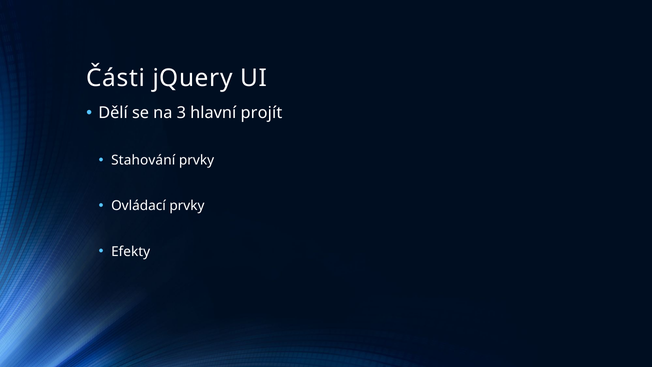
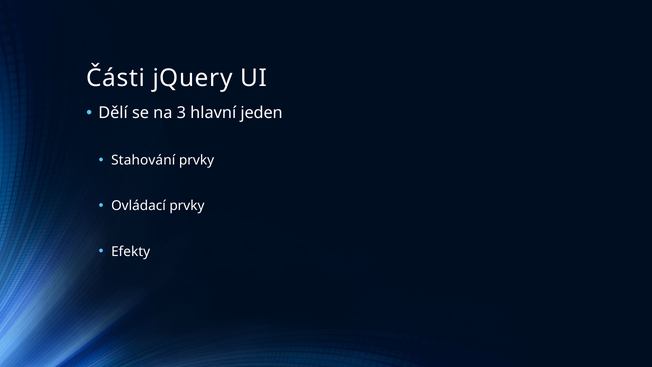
projít: projít -> jeden (262, 113)
